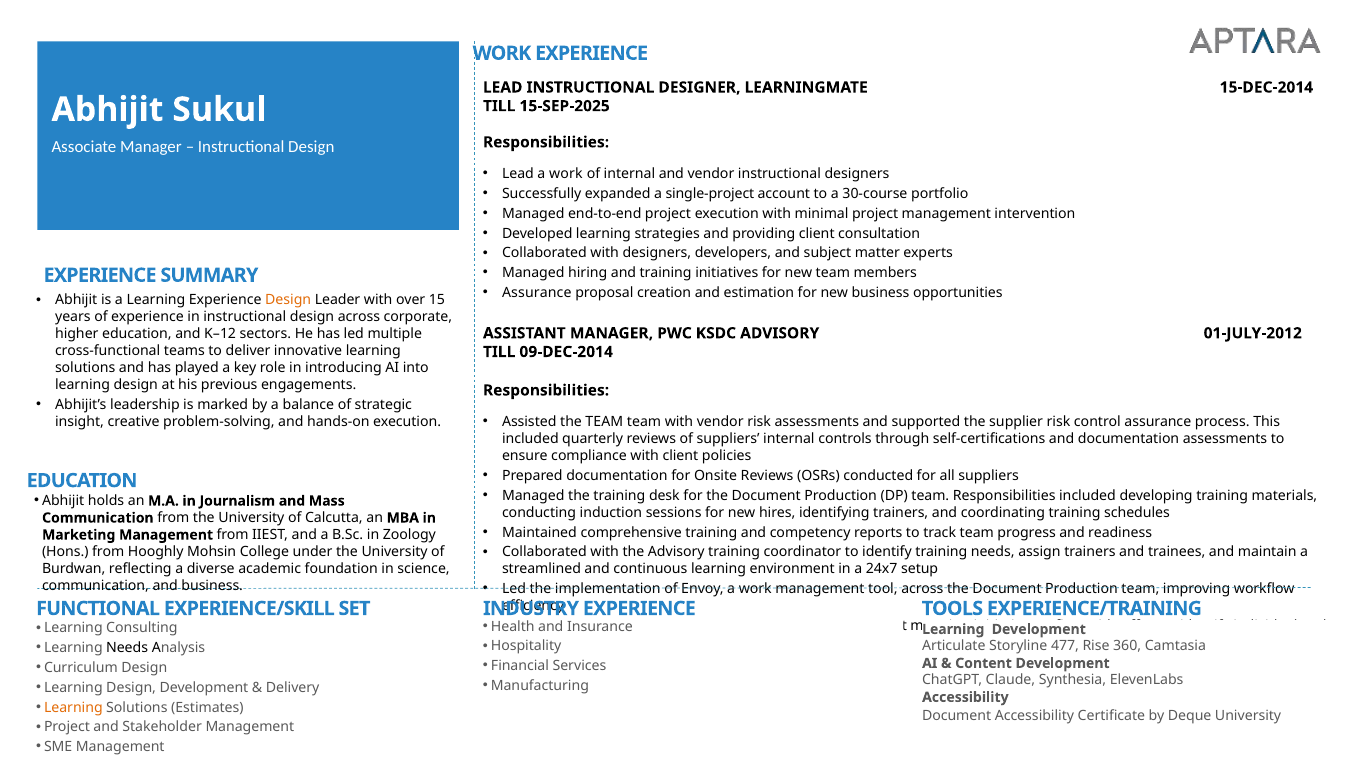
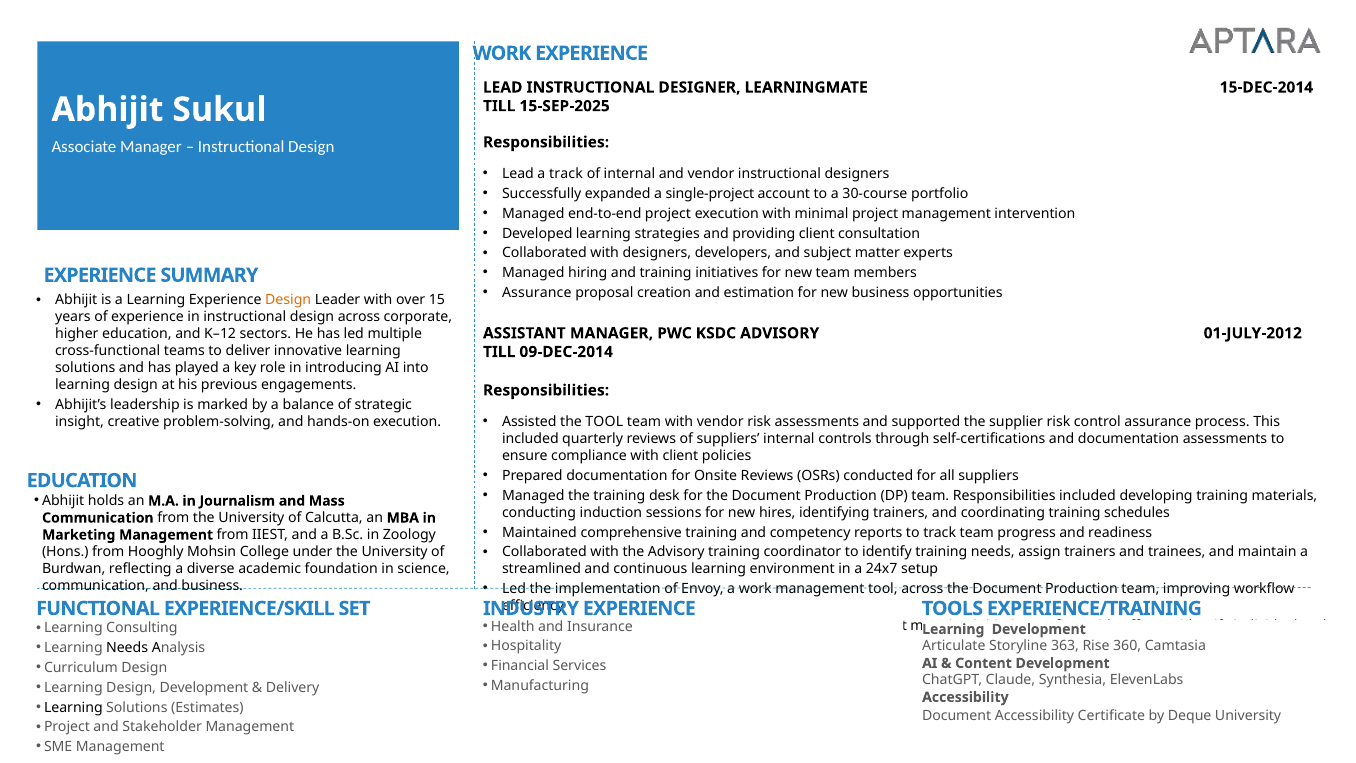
Lead a work: work -> track (566, 174)
the TEAM: TEAM -> TOOL (604, 422)
477: 477 -> 363 (1065, 646)
Learning colour: orange -> black (73, 707)
